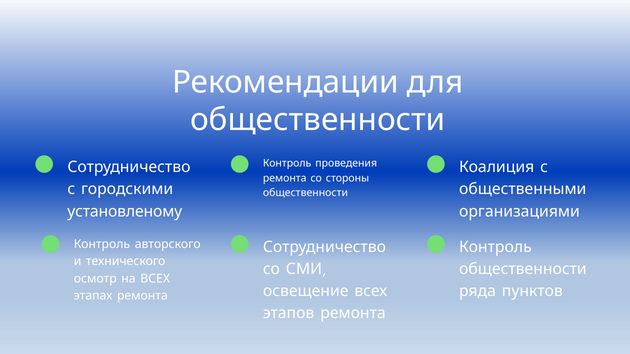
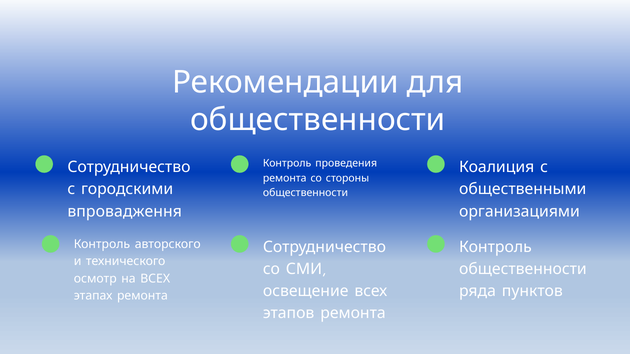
установленому: установленому -> впровадження (125, 212)
